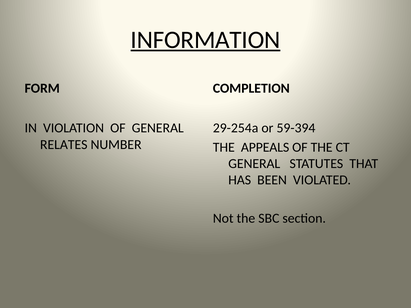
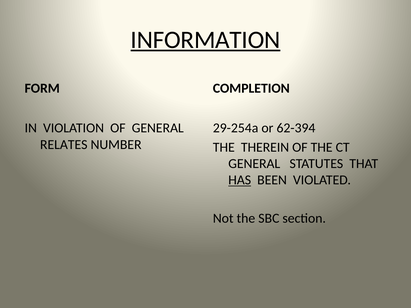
59-394: 59-394 -> 62-394 (296, 128)
APPEALS: APPEALS -> THEREIN (265, 147)
HAS underline: none -> present (240, 180)
